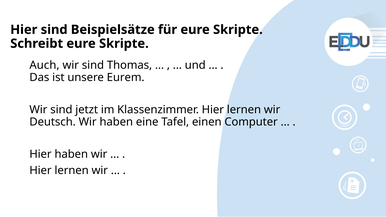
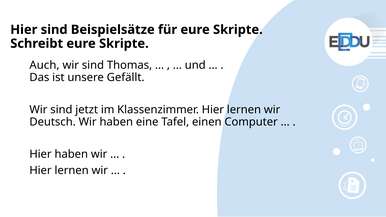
Eurem: Eurem -> Gefällt (126, 77)
